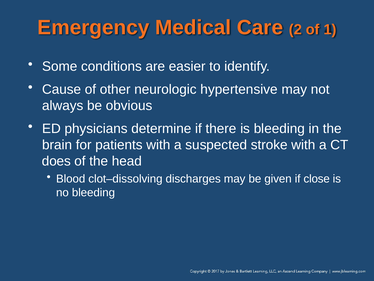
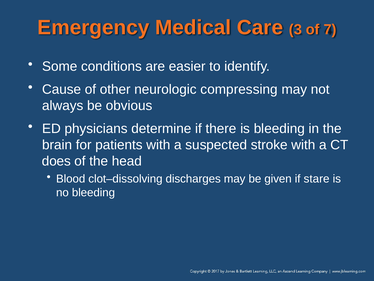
2: 2 -> 3 (295, 30)
1: 1 -> 7 (330, 30)
hypertensive: hypertensive -> compressing (239, 89)
close: close -> stare (317, 179)
